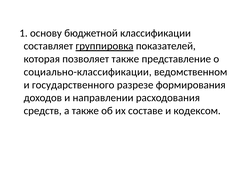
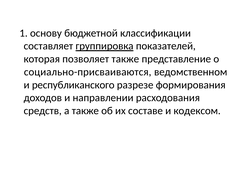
социально-классификации: социально-классификации -> социально-присваиваются (88, 72)
государственного: государственного -> республиканского (73, 85)
